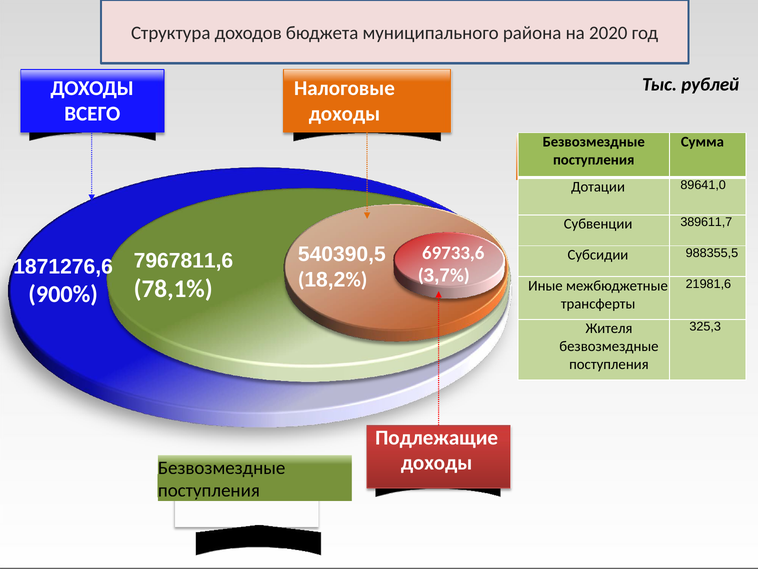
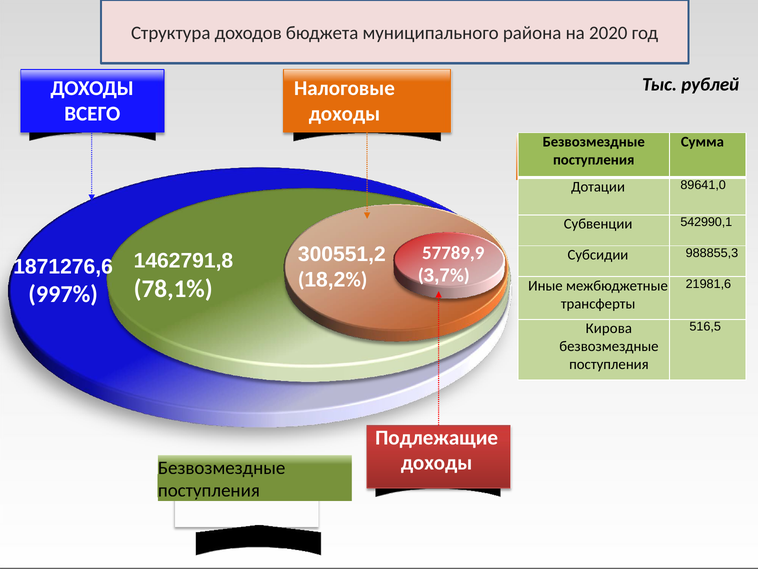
389611,7: 389611,7 -> 542990,1 (706, 222)
540390,5: 540390,5 -> 300551,2 (342, 254)
69733,6: 69733,6 -> 57789,9 (453, 253)
988355,5: 988355,5 -> 988855,3 (712, 253)
7967811,6: 7967811,6 -> 1462791,8 (183, 260)
900%: 900% -> 997% (63, 294)
325,3: 325,3 -> 516,5 (705, 326)
Жителя: Жителя -> Кирова (609, 328)
